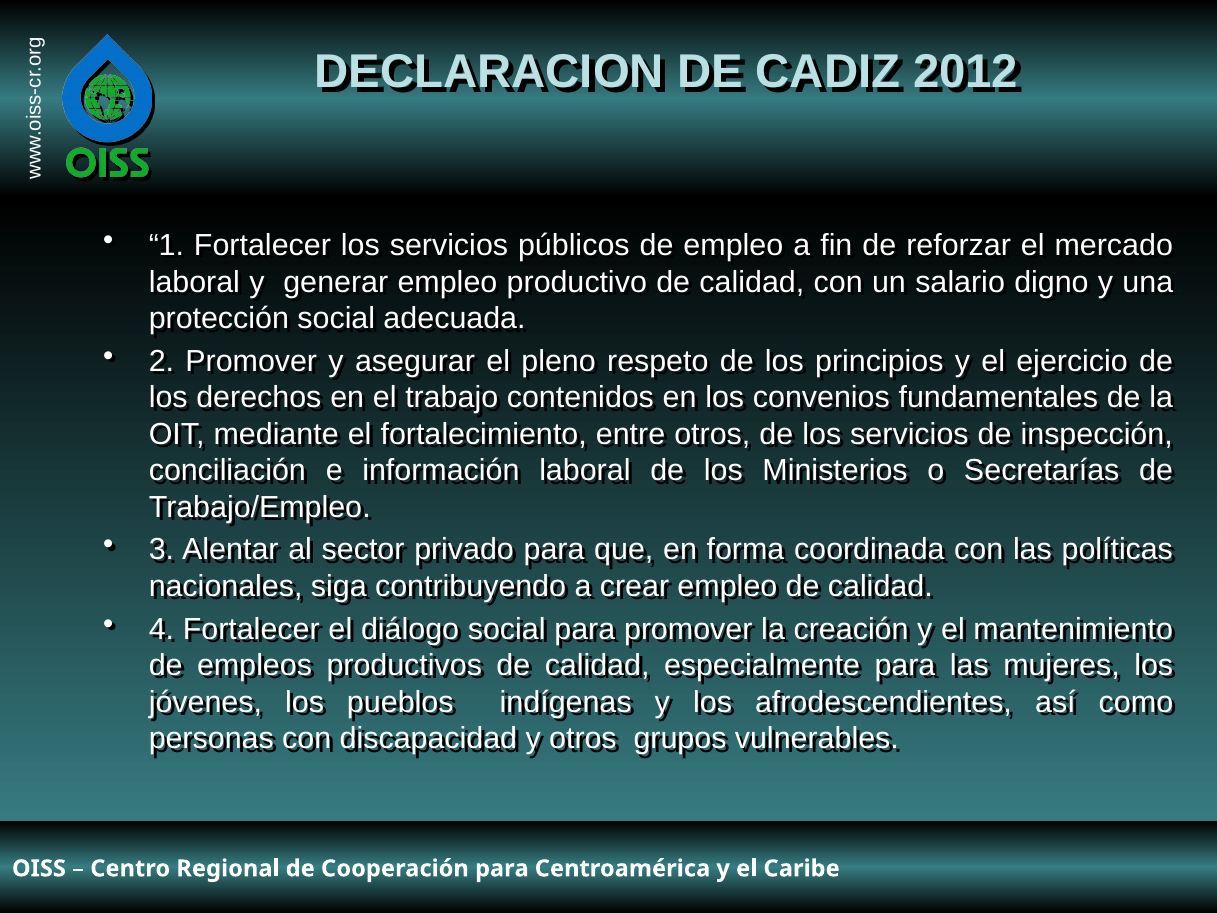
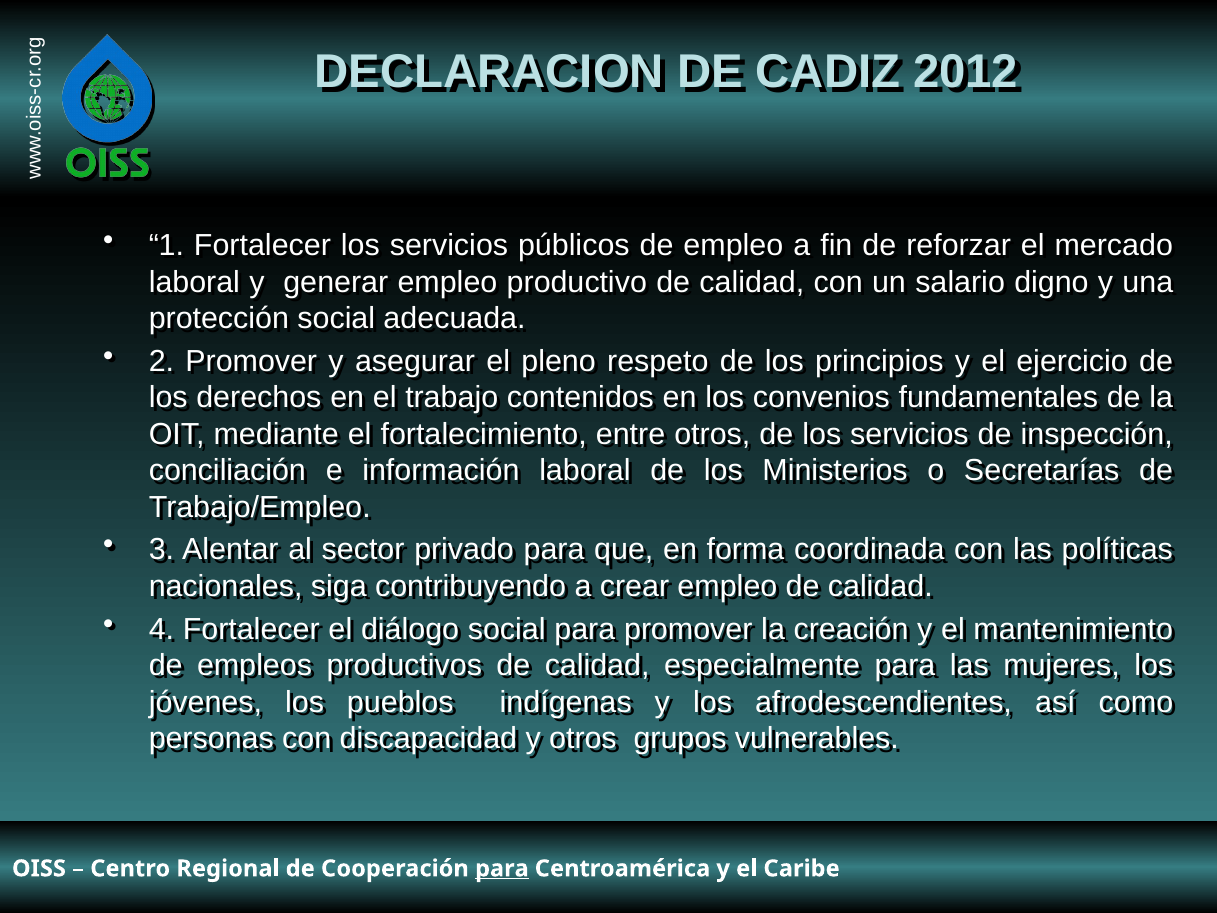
para underline: none -> present (502, 868)
